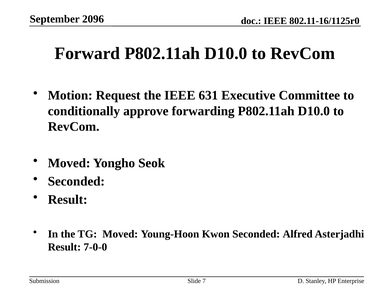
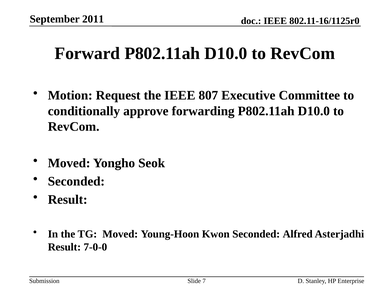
2096: 2096 -> 2011 (93, 19)
631: 631 -> 807 (208, 95)
